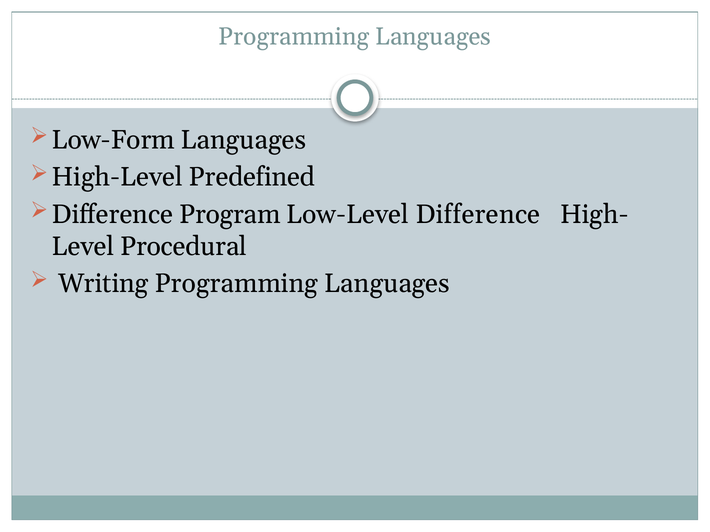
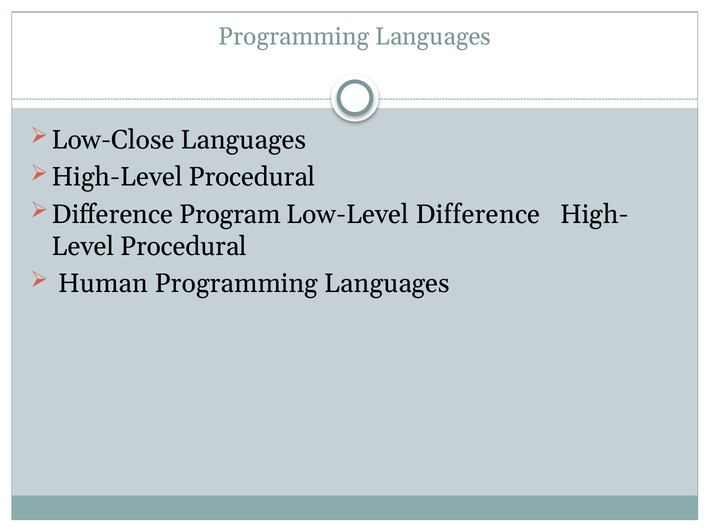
Low-Form: Low-Form -> Low-Close (113, 140)
High-Level Predefined: Predefined -> Procedural (252, 177)
Writing: Writing -> Human (103, 284)
